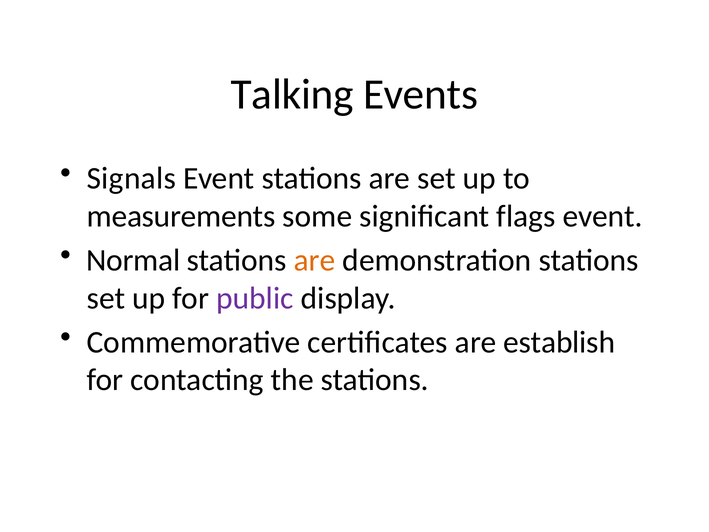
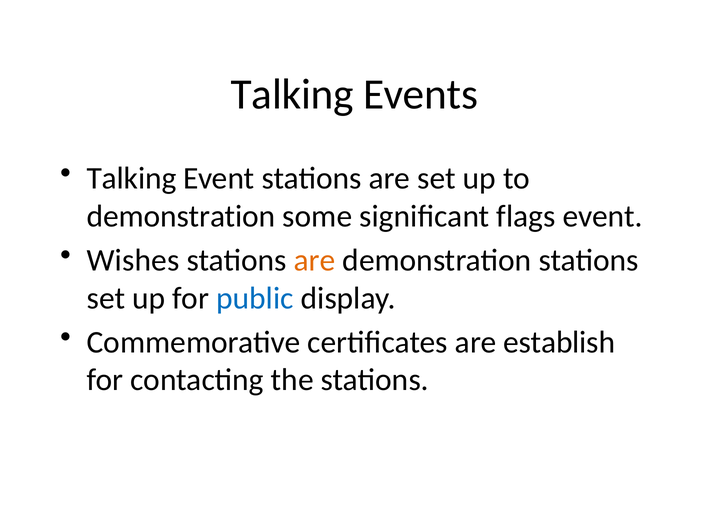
Signals: Signals -> Talking (132, 178)
measurements: measurements -> demonstration (181, 216)
Normal: Normal -> Wishes (133, 260)
public colour: purple -> blue (255, 298)
